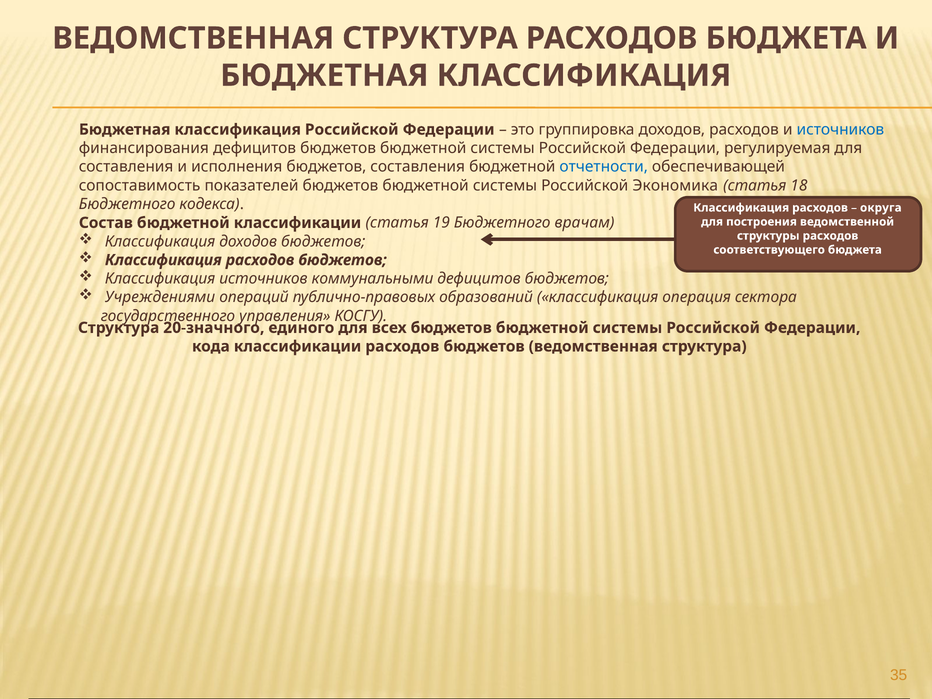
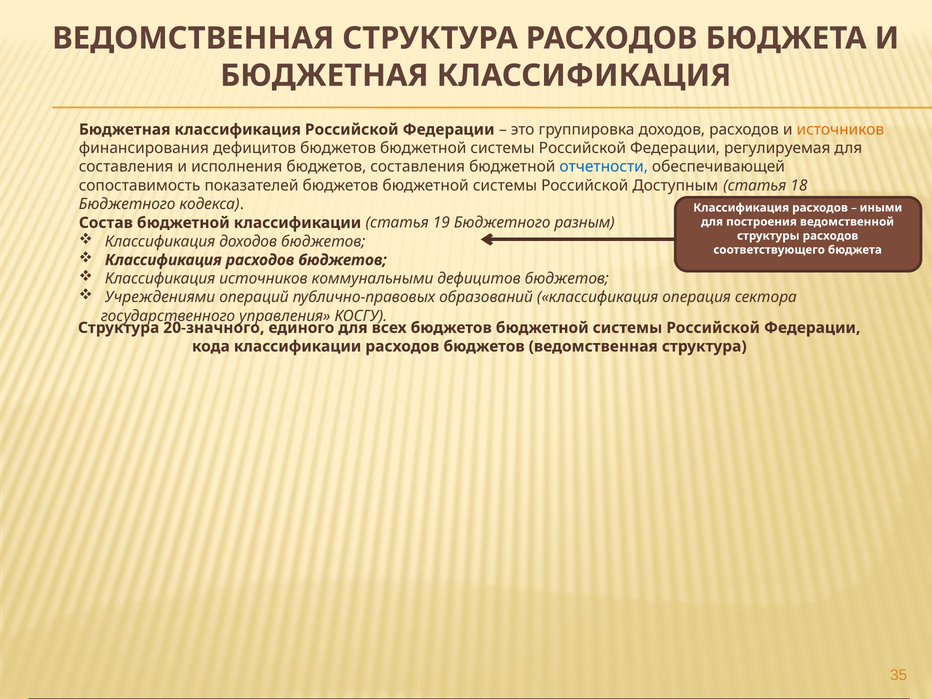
источников colour: blue -> orange (840, 130)
Экономика: Экономика -> Доступным (675, 185)
округа: округа -> иными (881, 208)
врачам: врачам -> разным (585, 223)
